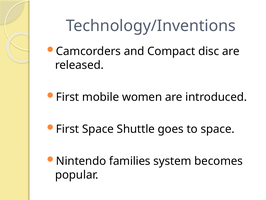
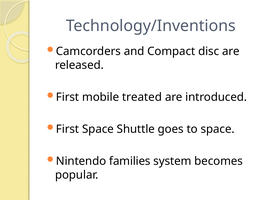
women: women -> treated (142, 97)
